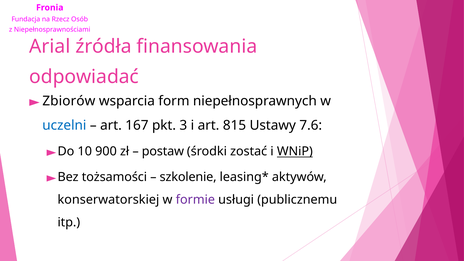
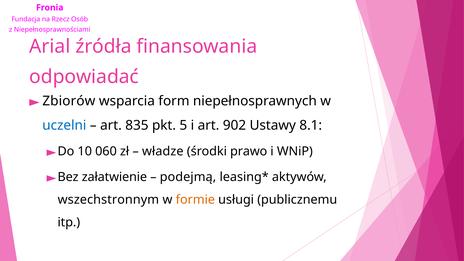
167: 167 -> 835 (137, 125)
3: 3 -> 5 (183, 125)
815: 815 -> 902 (234, 125)
7.6: 7.6 -> 8.1 (311, 125)
900: 900 -> 060 (106, 151)
postaw: postaw -> władze (163, 151)
zostać: zostać -> prawo (249, 151)
WNiP underline: present -> none (295, 151)
tożsamości: tożsamości -> załatwienie (114, 177)
szkolenie: szkolenie -> podejmą (188, 177)
konserwatorskiej: konserwatorskiej -> wszechstronnym (108, 200)
formie colour: purple -> orange (195, 200)
